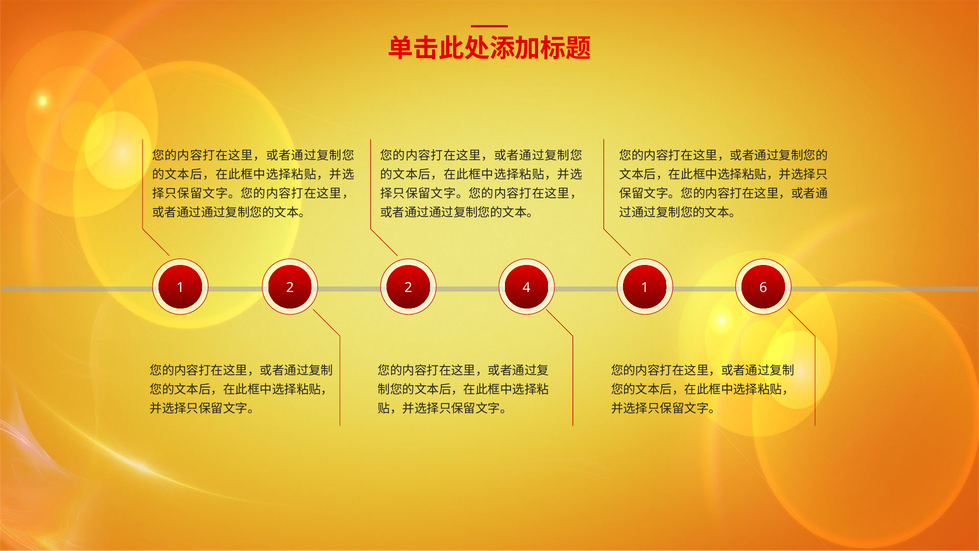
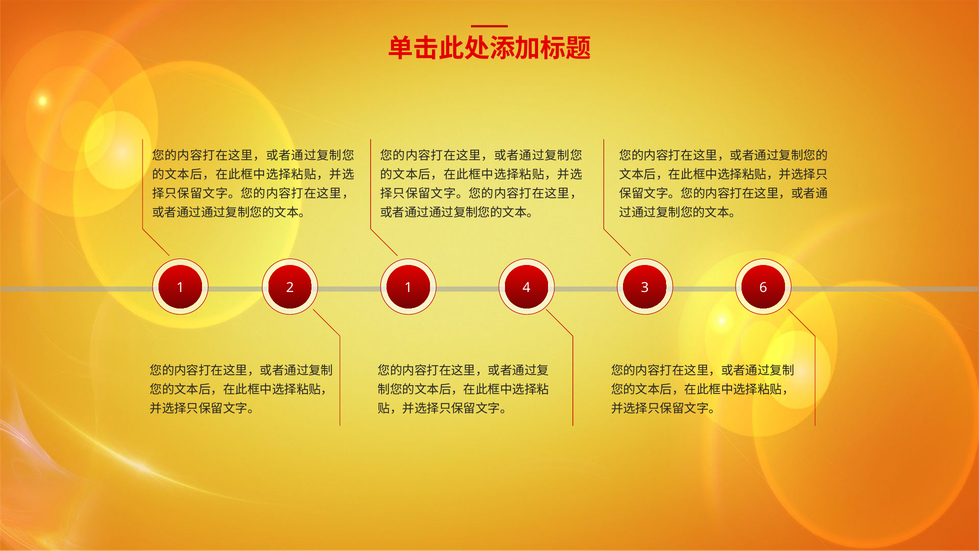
2 2: 2 -> 1 (408, 287)
4 1: 1 -> 3 (645, 287)
